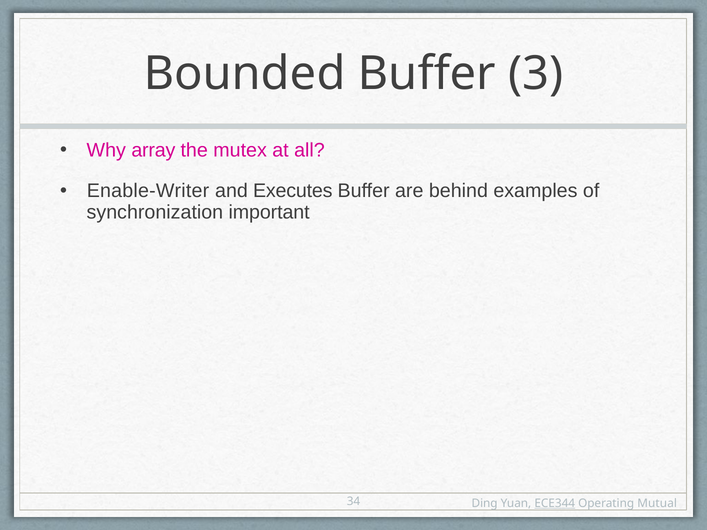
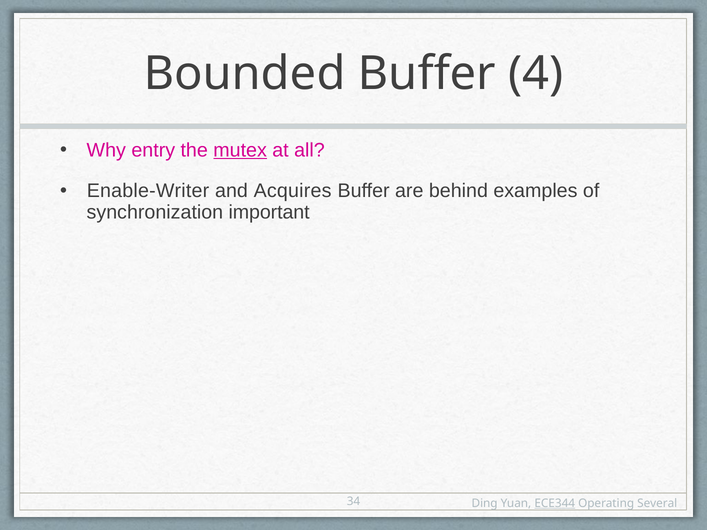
3: 3 -> 4 (536, 74)
array: array -> entry (153, 150)
mutex underline: none -> present (240, 150)
Executes: Executes -> Acquires (293, 191)
Mutual: Mutual -> Several (657, 503)
